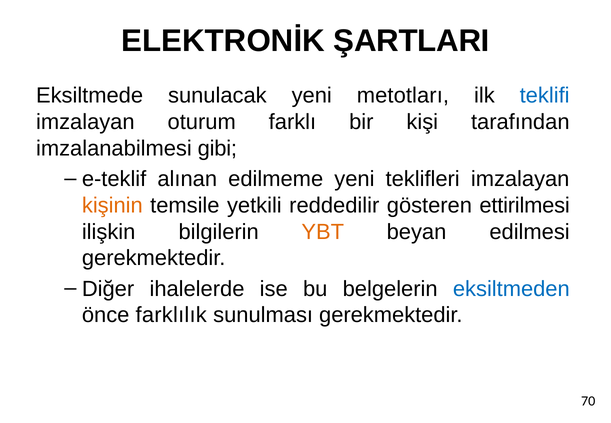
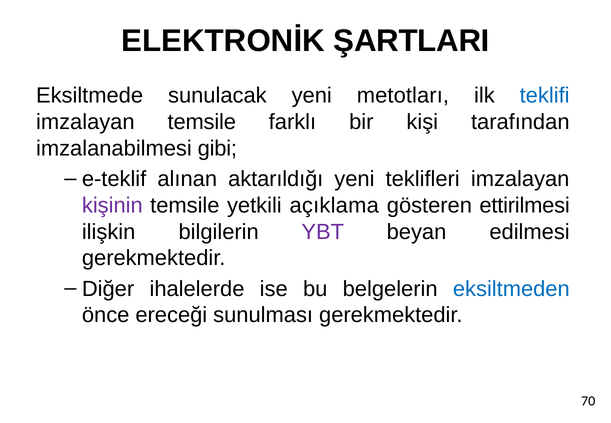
imzalayan oturum: oturum -> temsile (202, 122)
edilmeme: edilmeme -> aktarıldığı (276, 179)
kişinin colour: orange -> purple (112, 205)
reddedilir: reddedilir -> açıklama (334, 205)
YBT colour: orange -> purple (323, 232)
farklılık: farklılık -> ereceği (171, 315)
